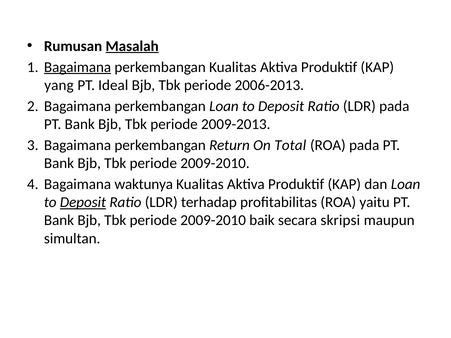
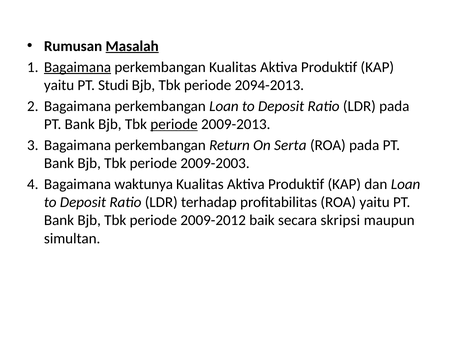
yang: yang -> yaitu (59, 85)
Ideal: Ideal -> Studi (113, 85)
2006-2013: 2006-2013 -> 2094-2013 (269, 85)
periode underline: none -> present (174, 124)
Total: Total -> Serta (290, 145)
2009-2010: 2009-2010 -> 2009-2003 (215, 163)
Deposit underline: present -> none (83, 202)
2009-2010: 2009-2010 -> 2009-2012 (213, 221)
